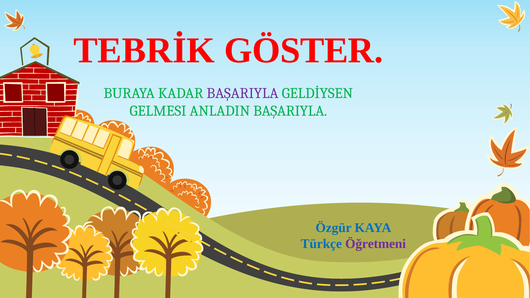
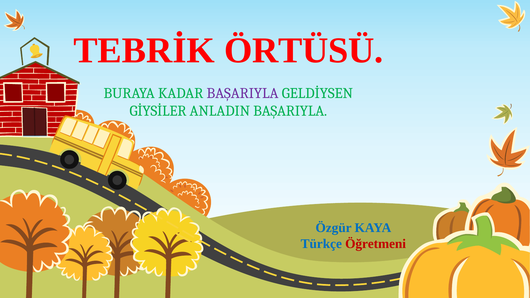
GÖSTER: GÖSTER -> ÖRTÜSÜ (304, 51)
GELMESI: GELMESI -> GİYSİLER (158, 111)
Öğretmeni colour: purple -> red (376, 244)
